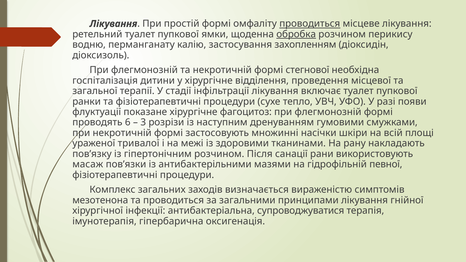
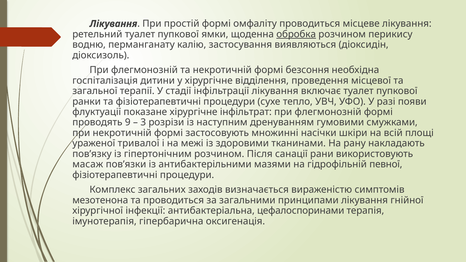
проводиться underline: present -> none (310, 24)
захопленням: захопленням -> виявляються (305, 45)
стегнової: стегнової -> безсоння (307, 70)
фагоцитоз: фагоцитоз -> інфільтрат (246, 112)
6: 6 -> 9 (128, 123)
супроводжуватися: супроводжуватися -> цефалоспоринами (301, 211)
